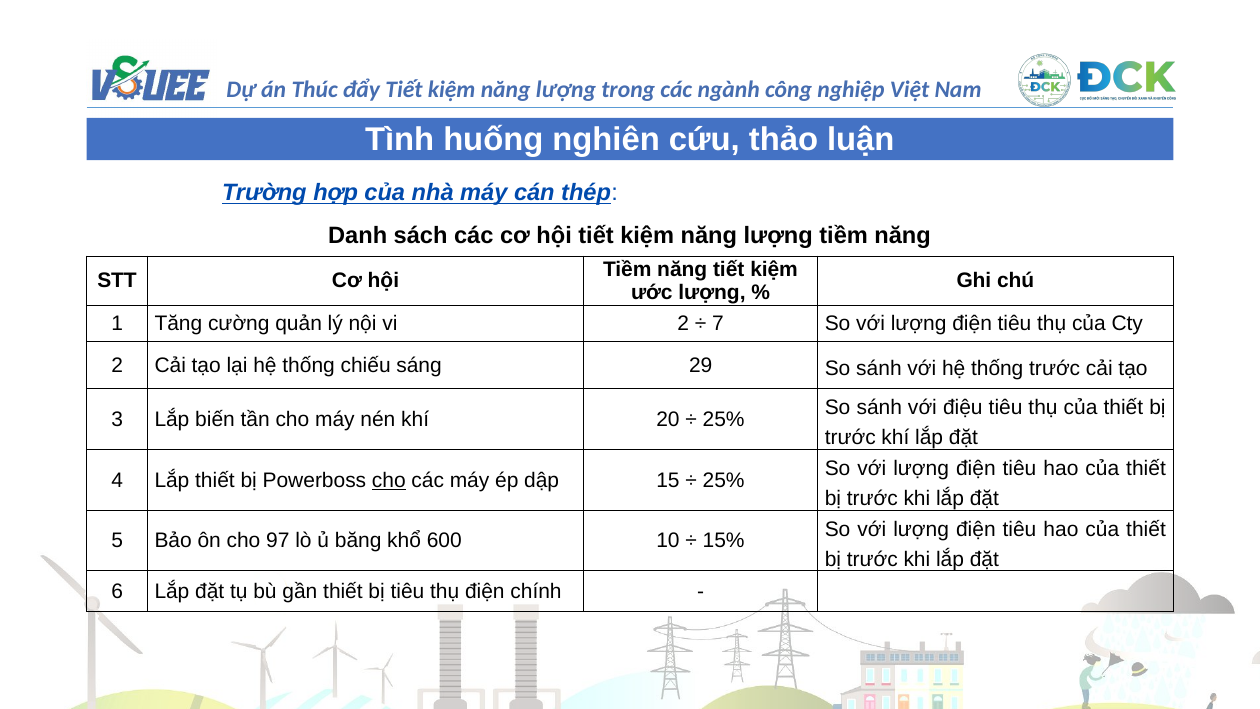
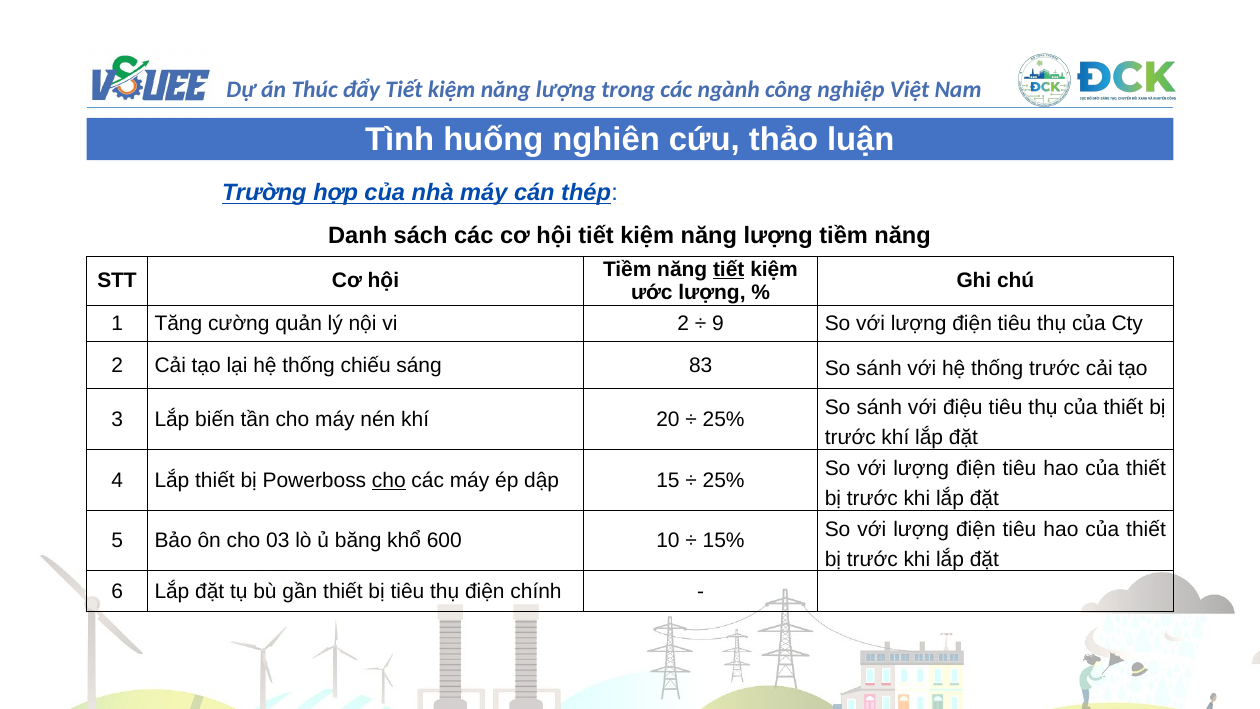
tiết underline: none -> present (729, 269)
7: 7 -> 9 (718, 324)
29: 29 -> 83 (701, 365)
97: 97 -> 03 (278, 541)
